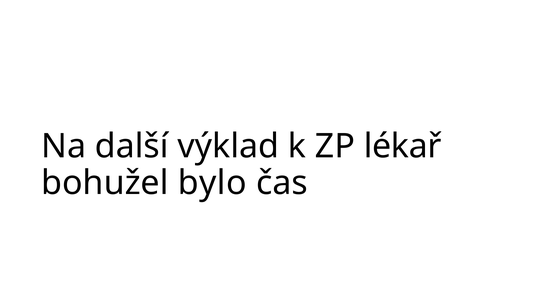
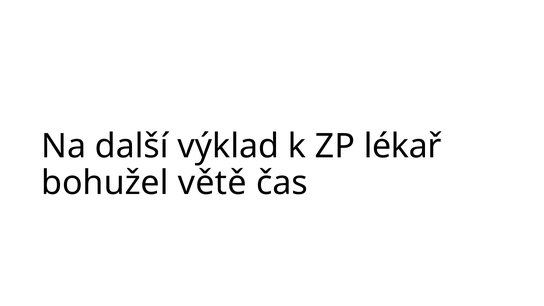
bylo: bylo -> větě (212, 183)
